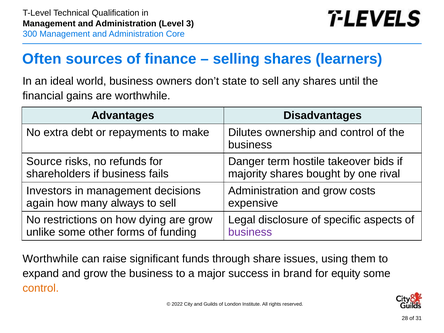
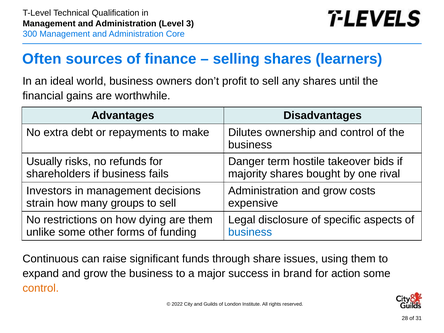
state: state -> profit (234, 81)
Source: Source -> Usually (44, 162)
again: again -> strain (40, 203)
always: always -> groups (127, 203)
are grow: grow -> them (200, 220)
business colour: purple -> blue (250, 232)
Worthwhile: Worthwhile -> Continuous (51, 259)
equity: equity -> action (346, 274)
